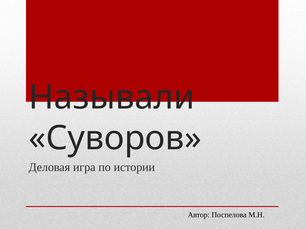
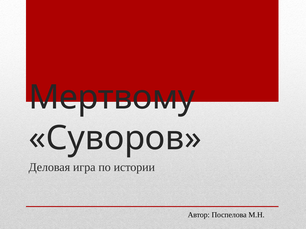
Называли: Называли -> Мертвому (112, 98)
